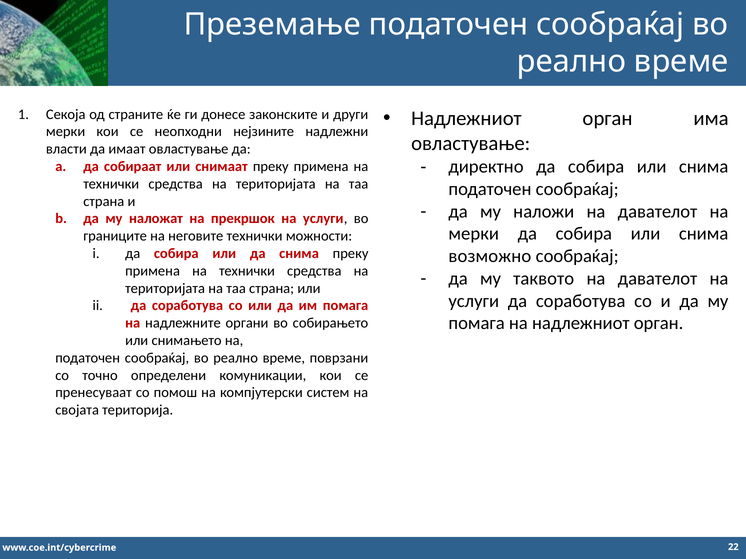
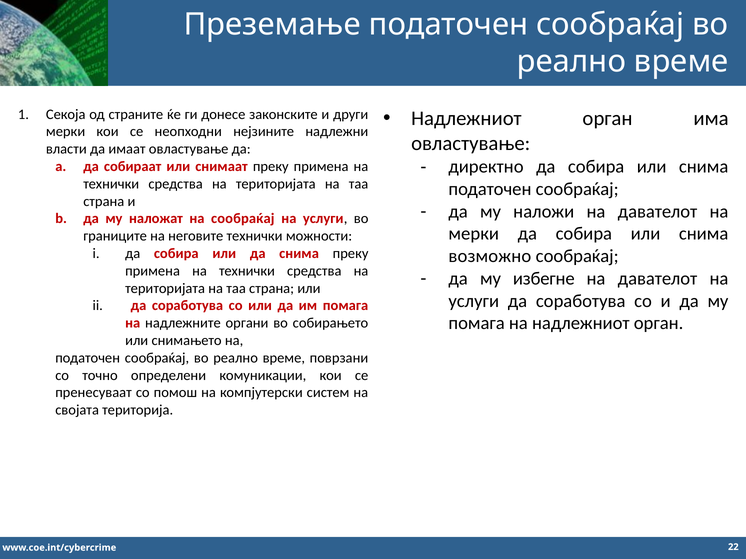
на прекршок: прекршок -> сообраќај (243, 219)
таквото: таквото -> избегне (544, 279)
